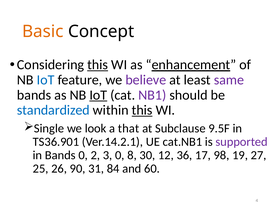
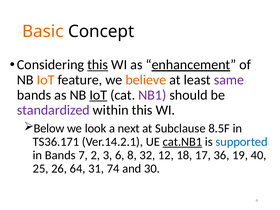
IoT colour: blue -> orange (46, 80)
believe colour: purple -> orange (146, 80)
standardized colour: blue -> purple (53, 110)
this underline: present -> none (142, 110)
Single: Single -> Below (49, 128)
that: that -> next (129, 128)
9.5F: 9.5F -> 8.5F (219, 128)
TS36.901: TS36.901 -> TS36.171 (56, 142)
cat.NB1 underline: none -> present (182, 142)
supported colour: purple -> blue (242, 142)
Bands 0: 0 -> 7 (83, 155)
3 0: 0 -> 6 (120, 155)
30: 30 -> 32 (147, 155)
36: 36 -> 18 (184, 155)
98: 98 -> 36 (222, 155)
27: 27 -> 40 (259, 155)
90: 90 -> 64 (78, 169)
84: 84 -> 74 (113, 169)
60: 60 -> 30 (152, 169)
